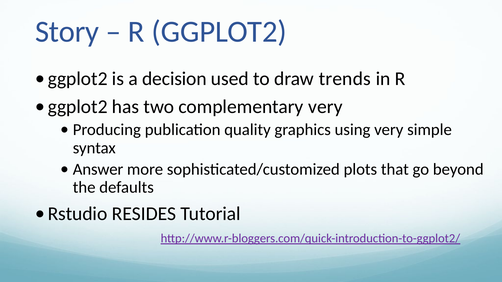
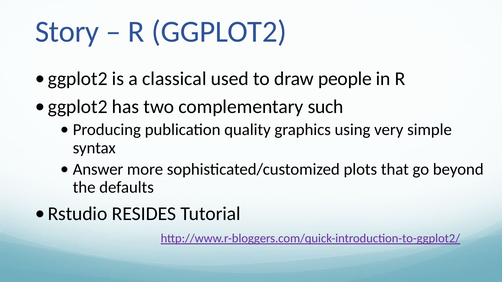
decision: decision -> classical (174, 79)
trends: trends -> people (345, 79)
complementary very: very -> such (326, 107)
